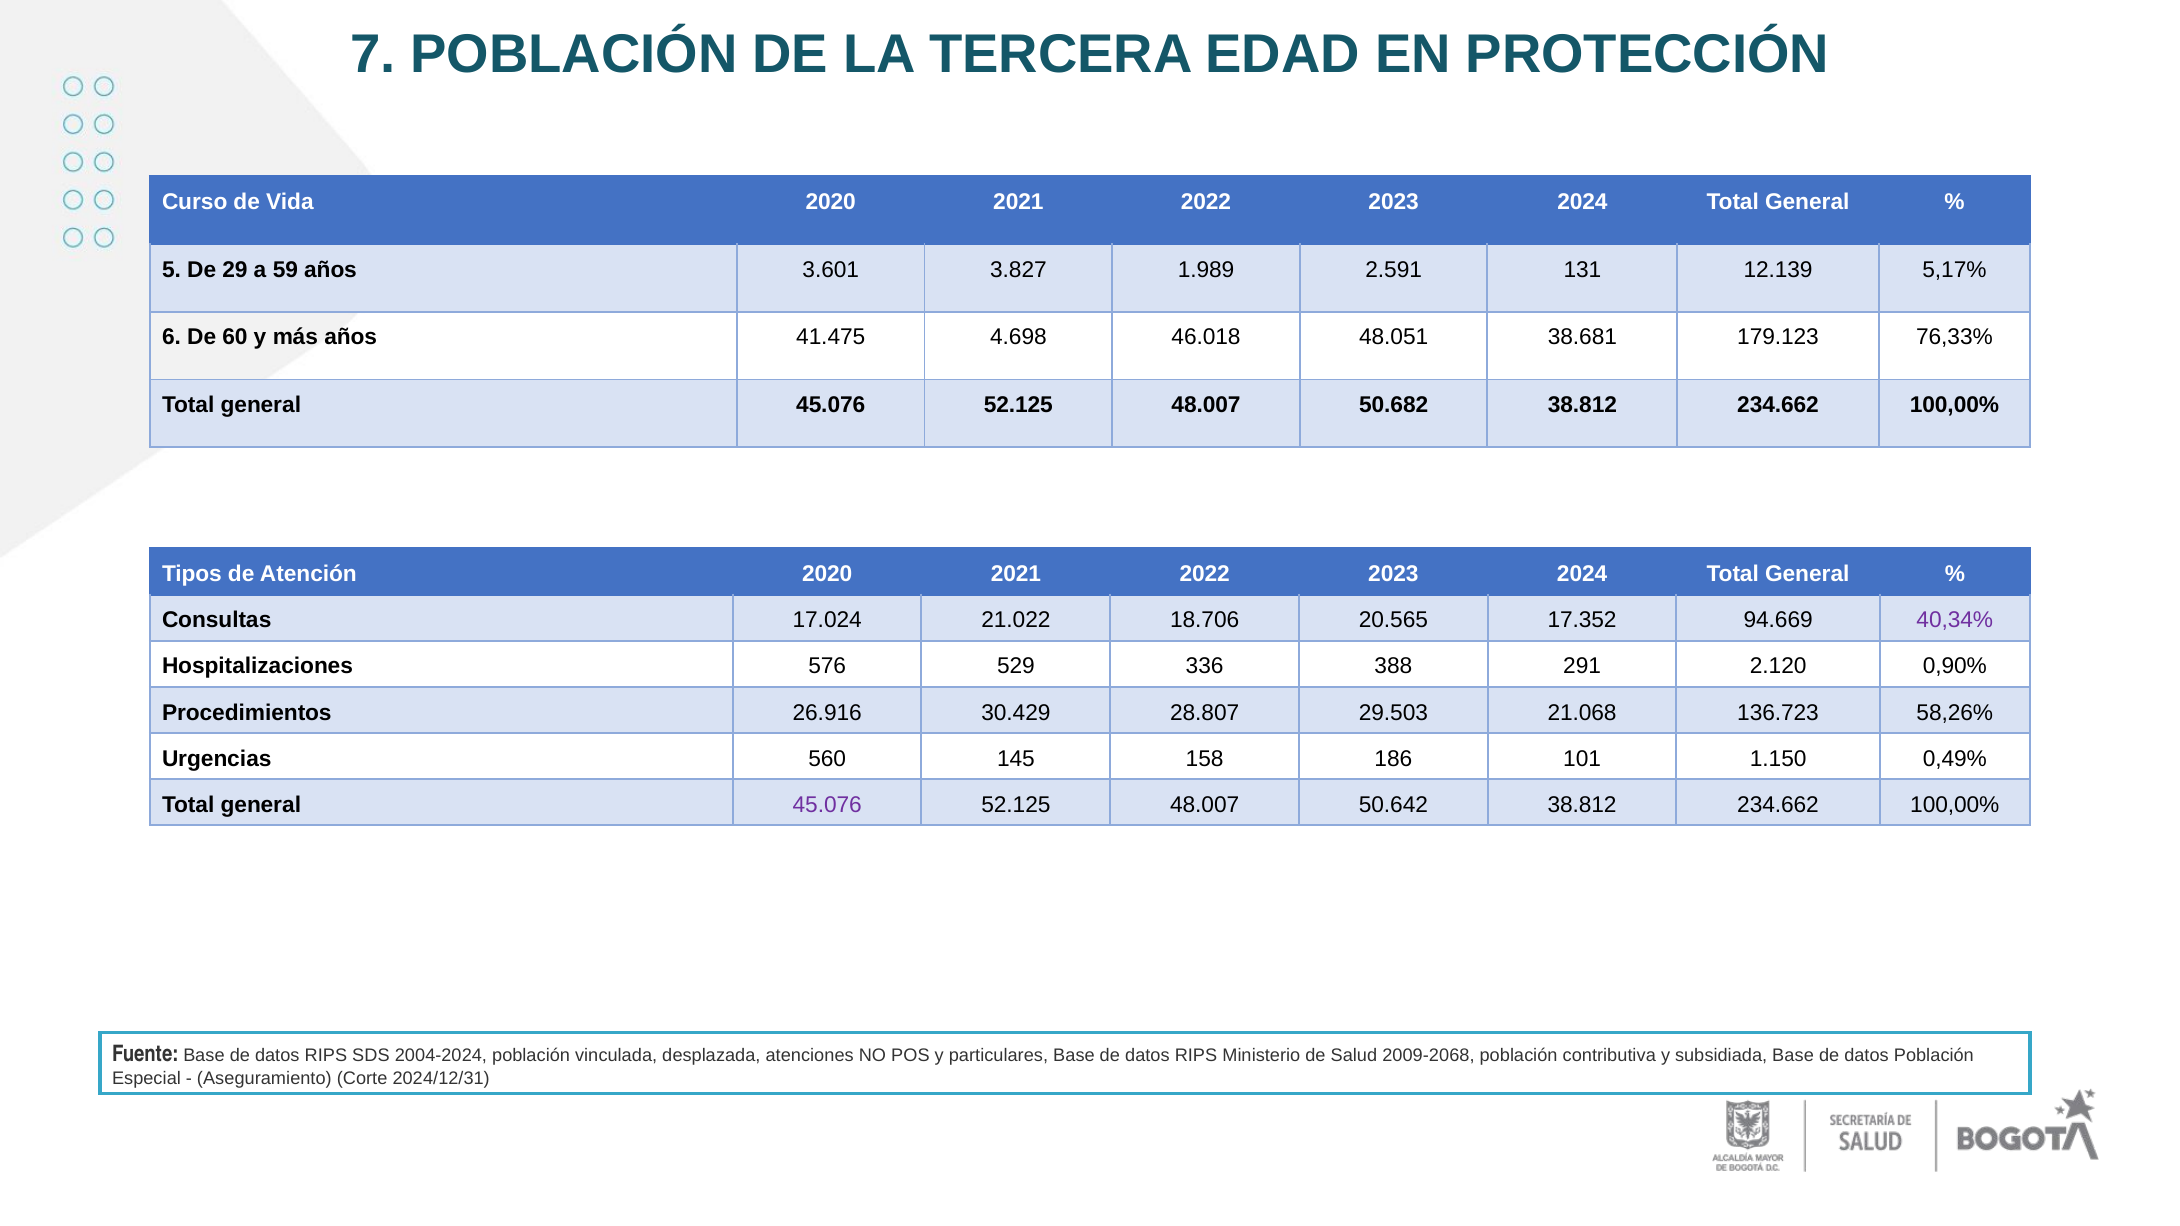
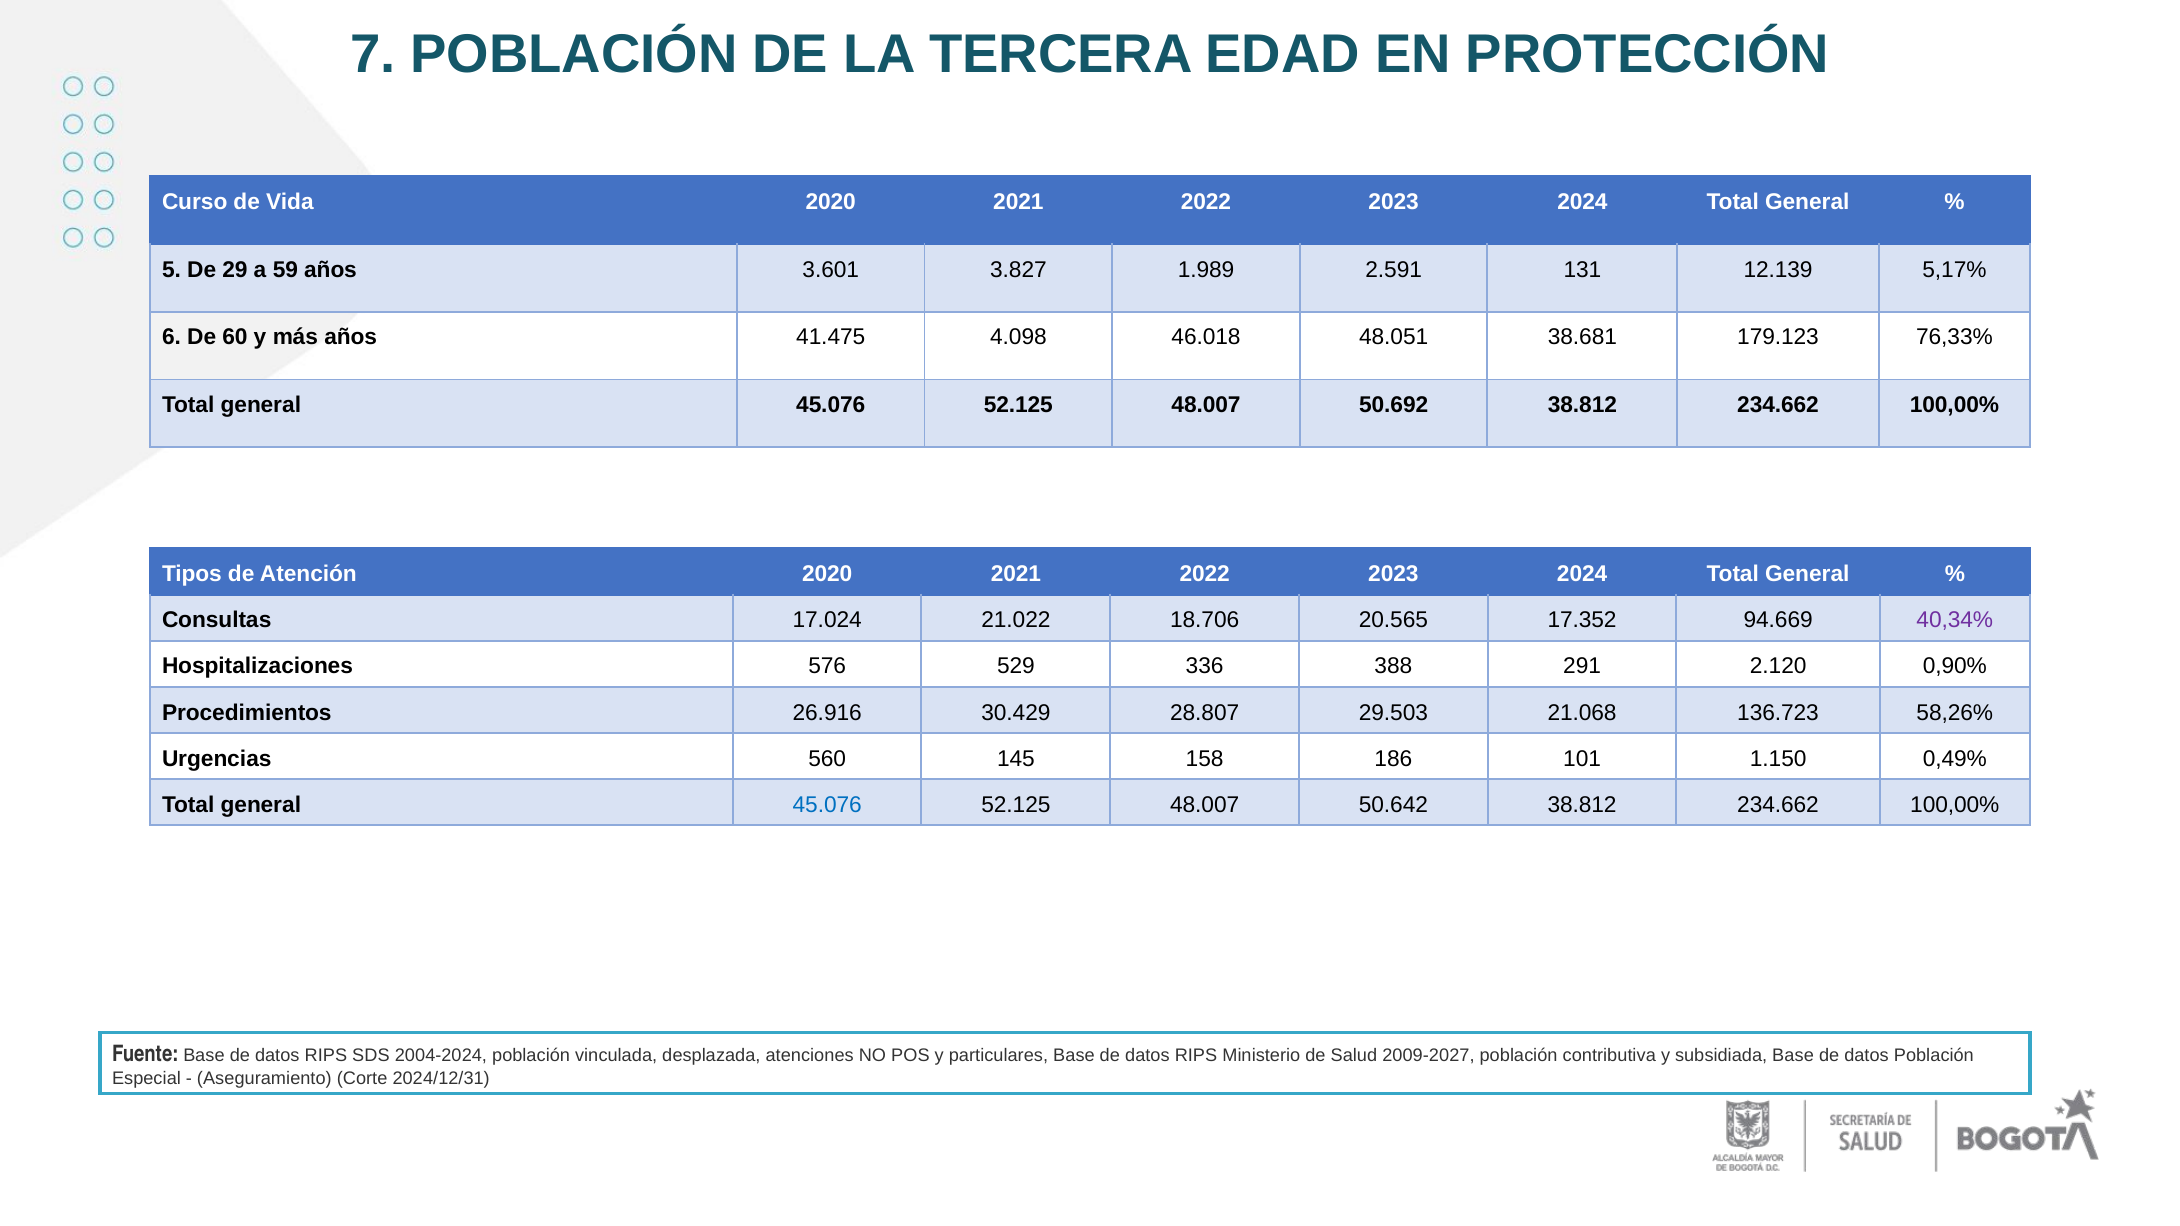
4.698: 4.698 -> 4.098 (1018, 338)
50.682: 50.682 -> 50.692 (1394, 405)
45.076 colour: purple -> blue (827, 805)
2009-2068: 2009-2068 -> 2009-2027 (1428, 1056)
